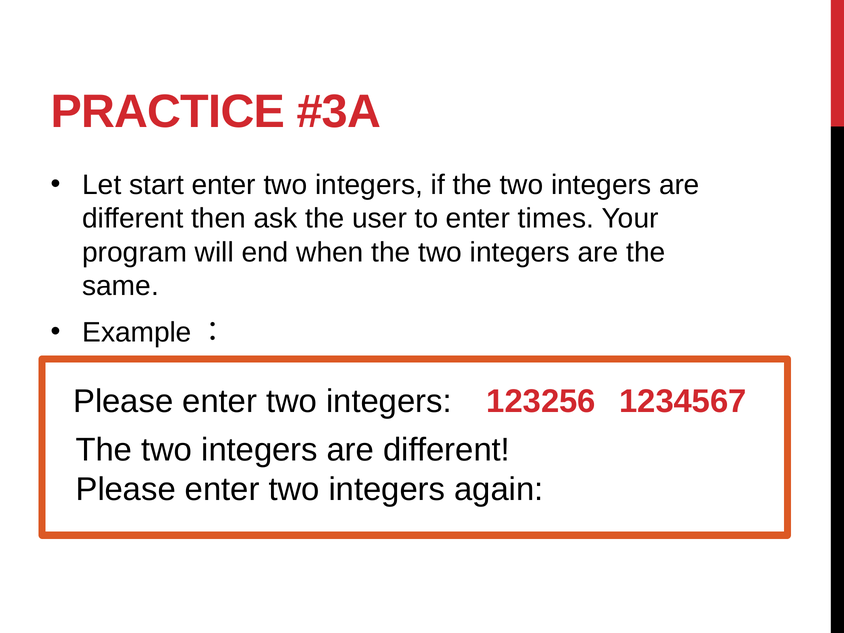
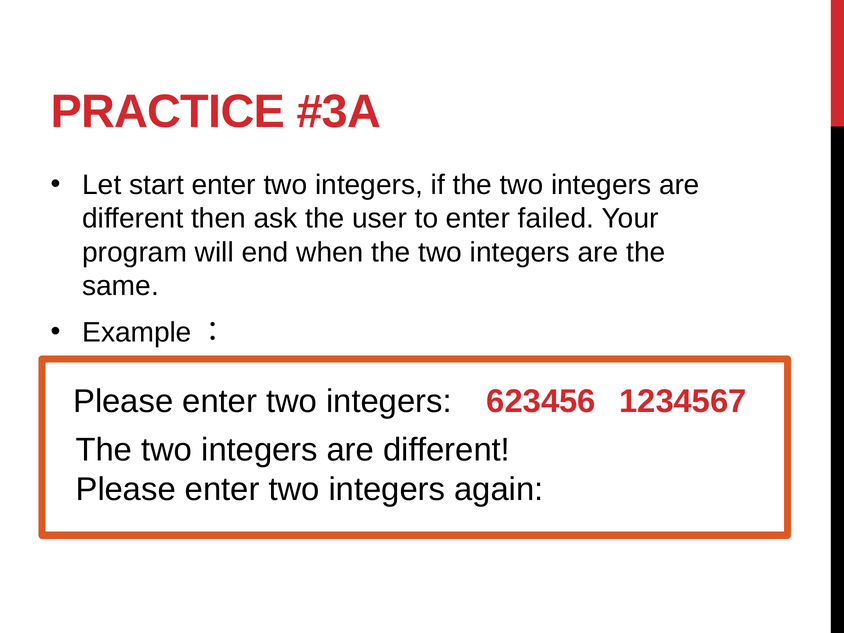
times: times -> failed (556, 219)
123256: 123256 -> 623456 (541, 402)
